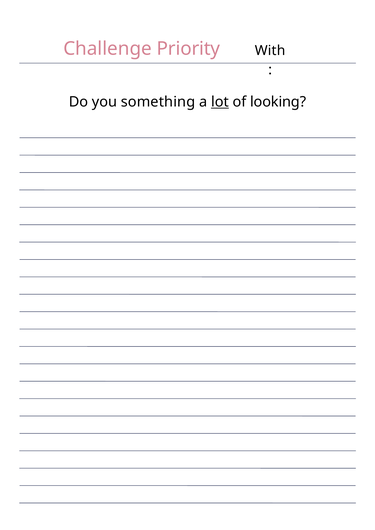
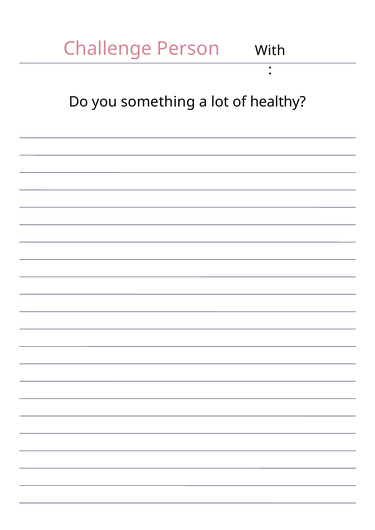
Priority: Priority -> Person (188, 49)
lot underline: present -> none (220, 102)
looking: looking -> healthy (278, 102)
